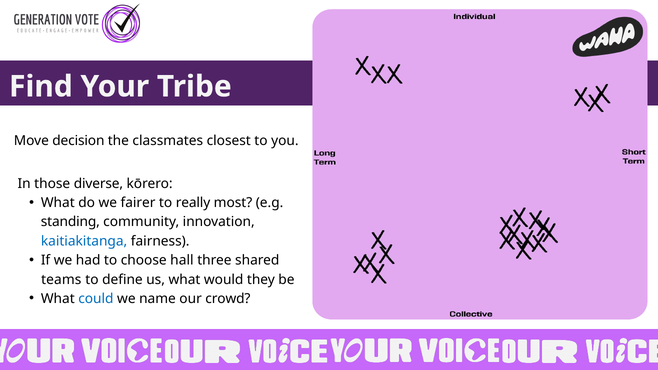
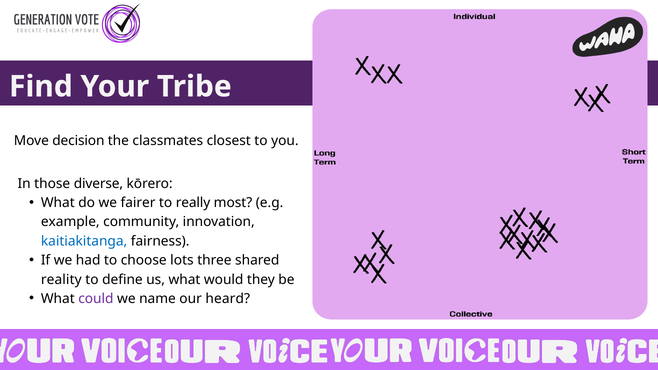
standing: standing -> example (70, 222)
hall: hall -> lots (182, 260)
teams: teams -> reality (61, 280)
could colour: blue -> purple (96, 299)
crowd: crowd -> heard (228, 299)
